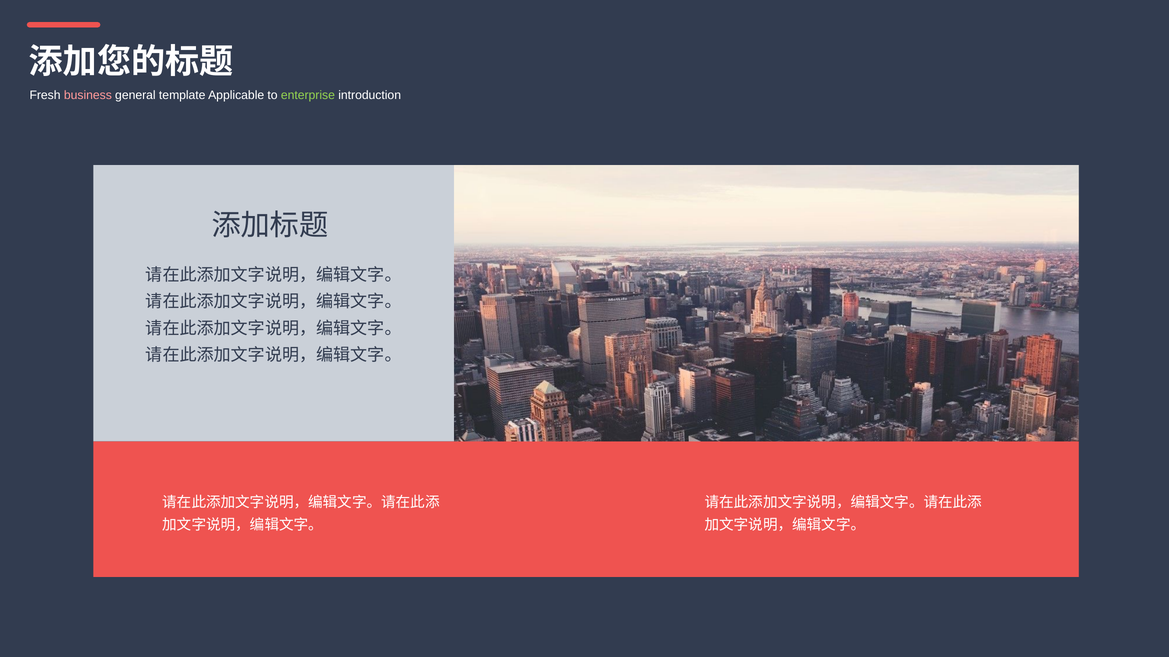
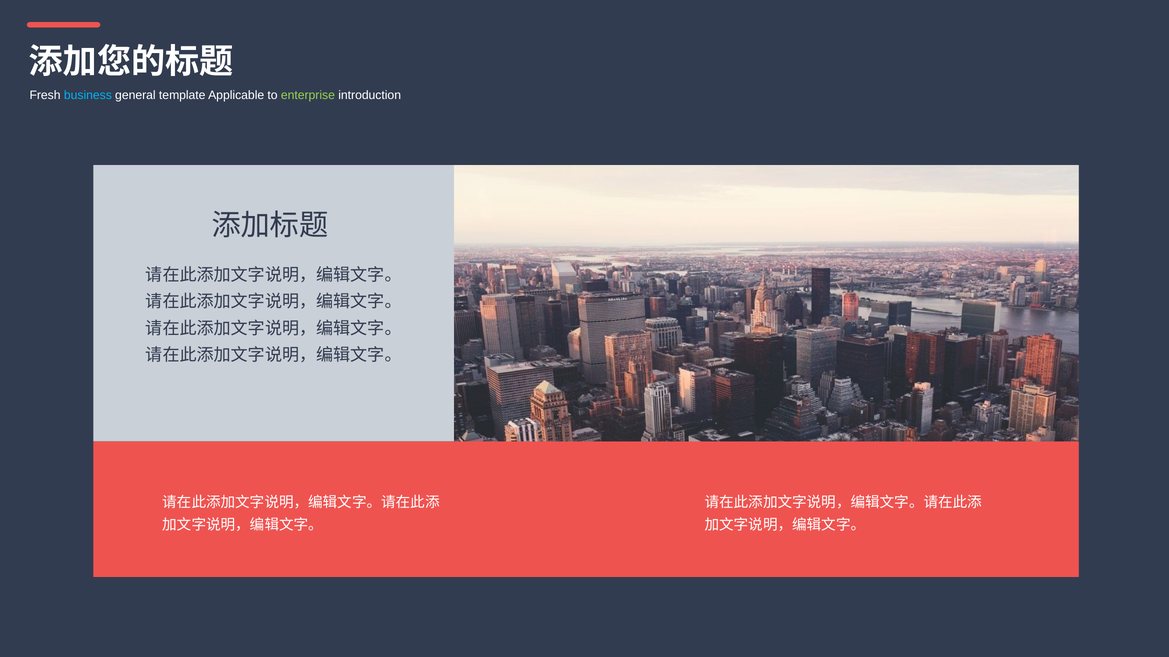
business colour: pink -> light blue (88, 96)
